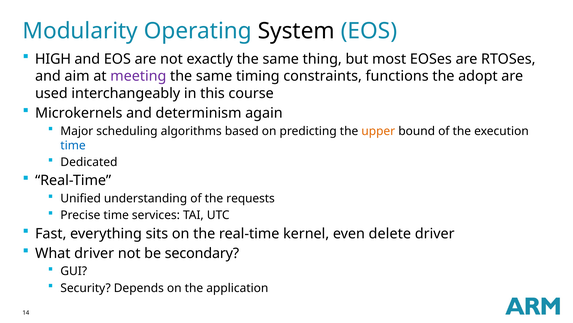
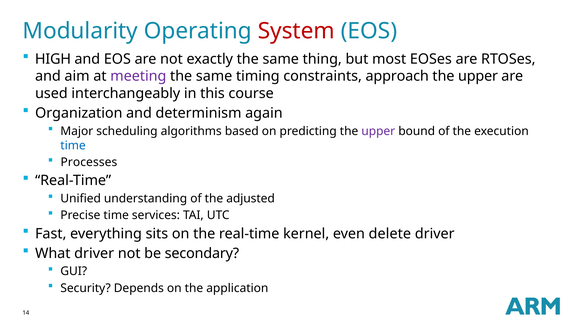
System colour: black -> red (296, 31)
functions: functions -> approach (397, 76)
adopt: adopt -> upper (478, 76)
Microkernels: Microkernels -> Organization (79, 113)
upper colour: orange -> purple (378, 131)
Dedicated: Dedicated -> Processes (89, 162)
requests: requests -> adjusted (251, 198)
